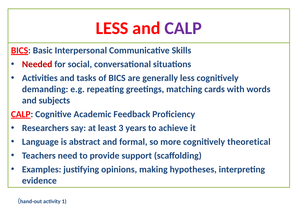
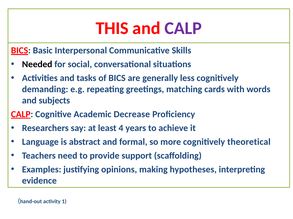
LESS: LESS -> THIS (112, 28)
Needed colour: red -> black (37, 65)
Feedback: Feedback -> Decrease (132, 115)
3: 3 -> 4 (121, 128)
